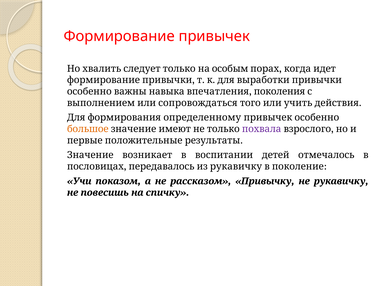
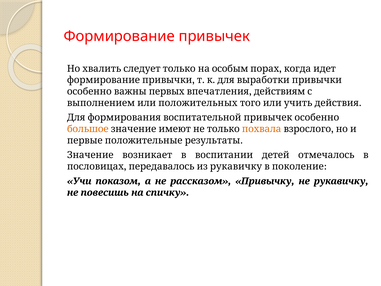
навыка: навыка -> первых (167, 91)
поколения: поколения -> действиям (280, 91)
сопровождаться: сопровождаться -> положительных (198, 103)
определенному: определенному -> воспитательной (202, 117)
похвала colour: purple -> orange (262, 129)
